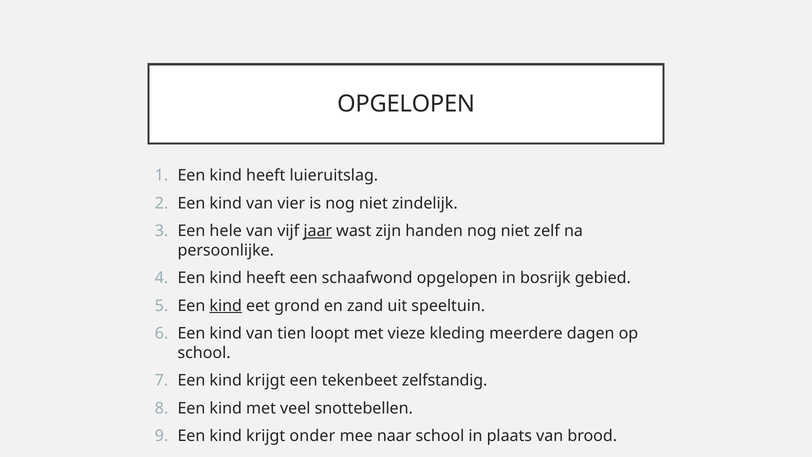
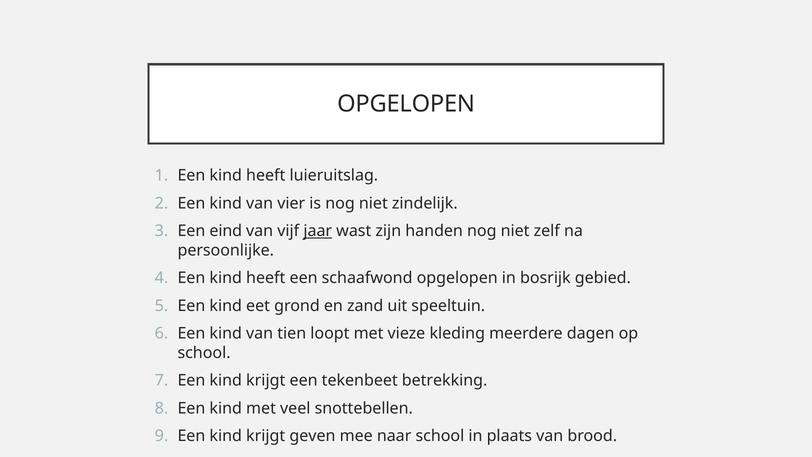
hele: hele -> eind (226, 231)
kind underline: present -> none (226, 306)
zelfstandig: zelfstandig -> betrekking (445, 380)
onder: onder -> geven (312, 436)
